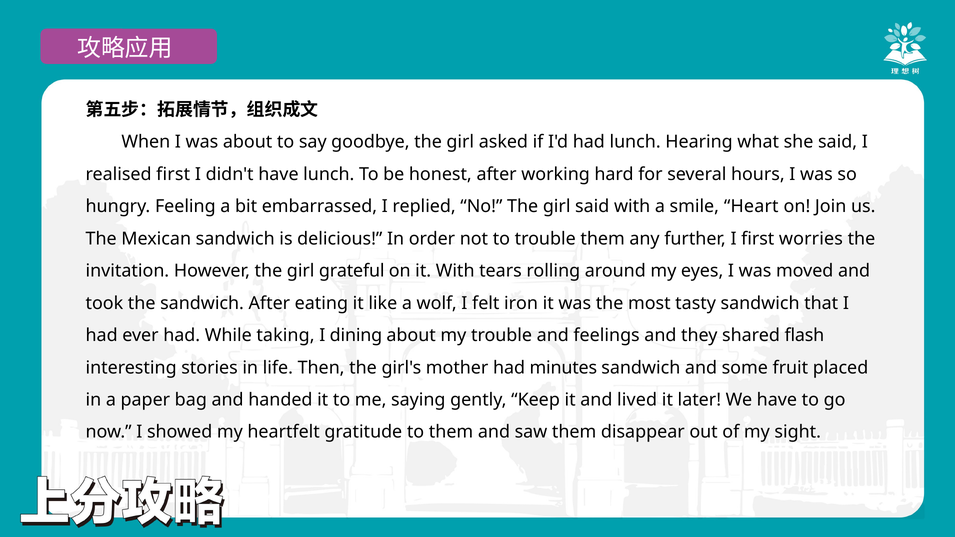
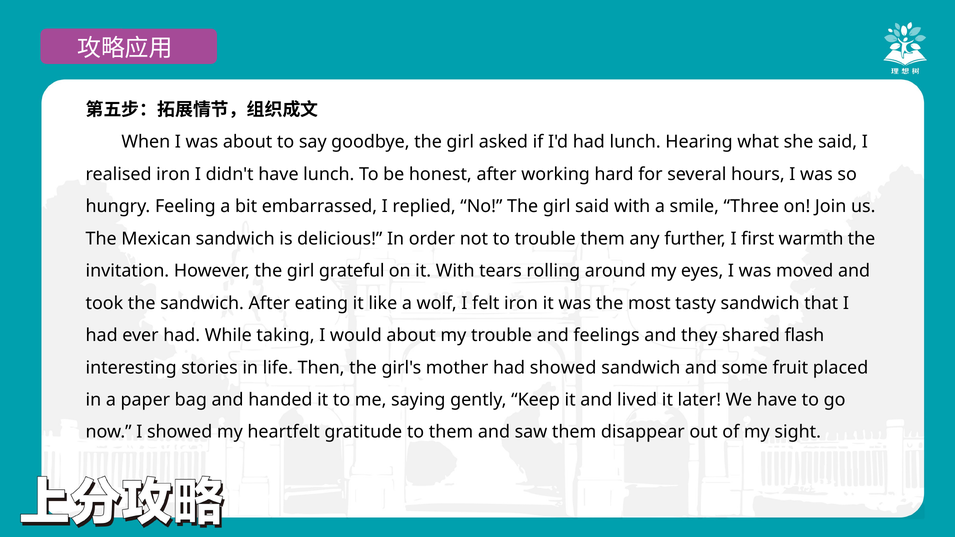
realised first: first -> iron (173, 174)
Heart: Heart -> Three (751, 207)
worries: worries -> warmth (811, 239)
dining: dining -> would (356, 335)
had minutes: minutes -> showed (563, 368)
